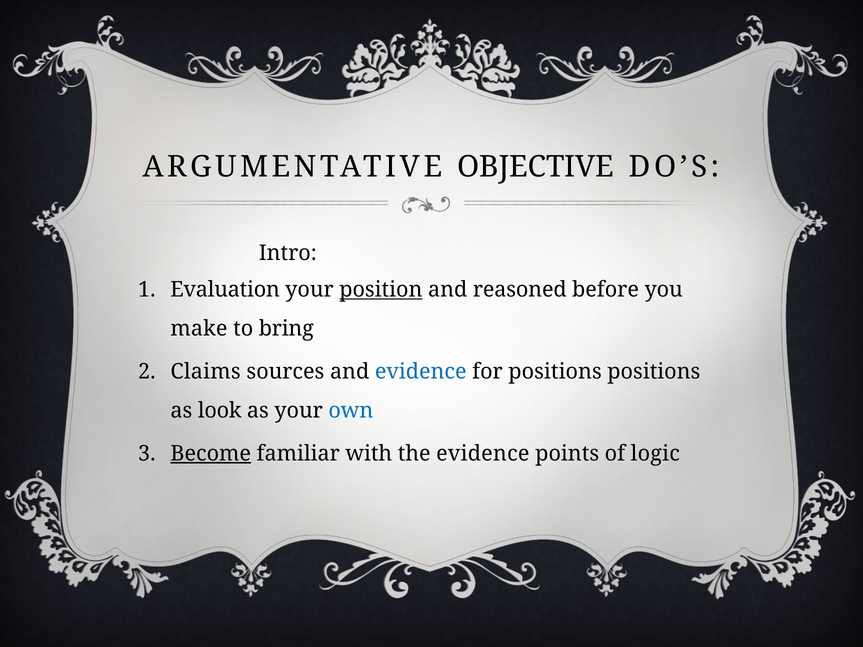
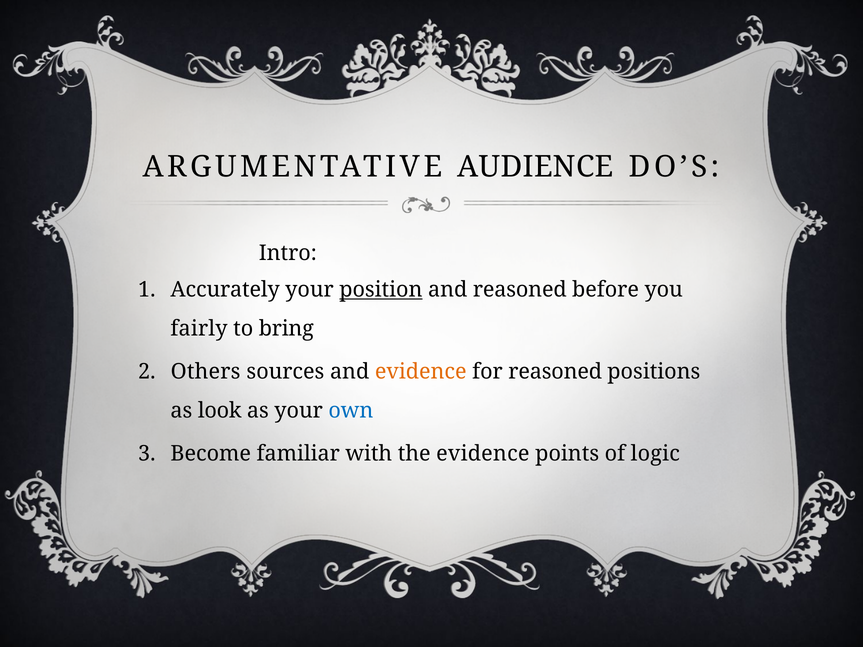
OBJECTIVE: OBJECTIVE -> AUDIENCE (535, 167)
Evaluation: Evaluation -> Accurately (225, 290)
make: make -> fairly (199, 329)
Claims: Claims -> Others (206, 372)
evidence colour: blue -> orange (421, 372)
for positions: positions -> reasoned (555, 372)
Become underline: present -> none (211, 454)
